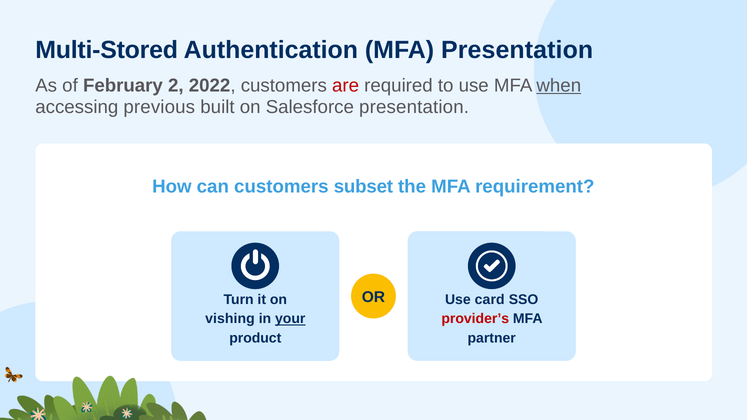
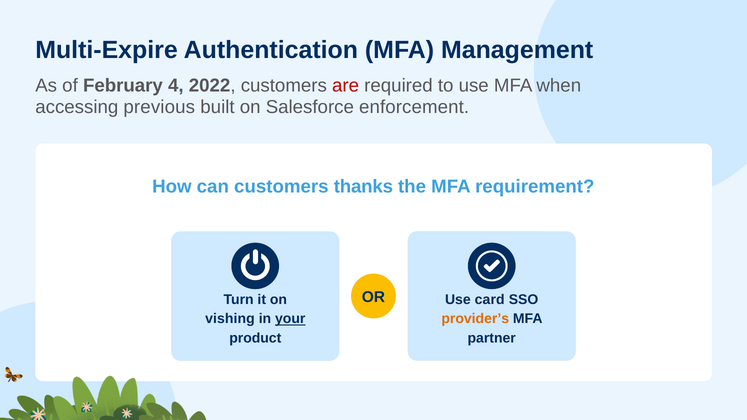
Multi-Stored: Multi-Stored -> Multi-Expire (107, 50)
MFA Presentation: Presentation -> Management (517, 50)
2: 2 -> 4 (176, 86)
when underline: present -> none (559, 86)
Salesforce presentation: presentation -> enforcement (414, 107)
subset: subset -> thanks (363, 187)
provider’s colour: red -> orange (475, 319)
